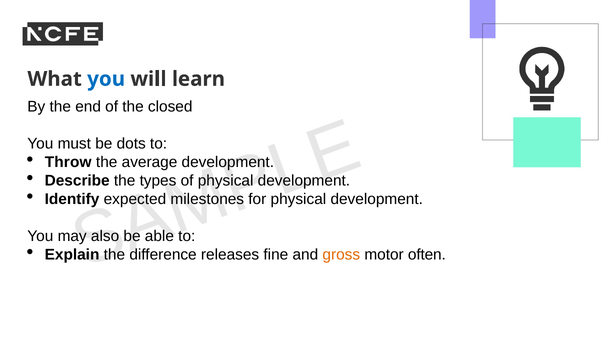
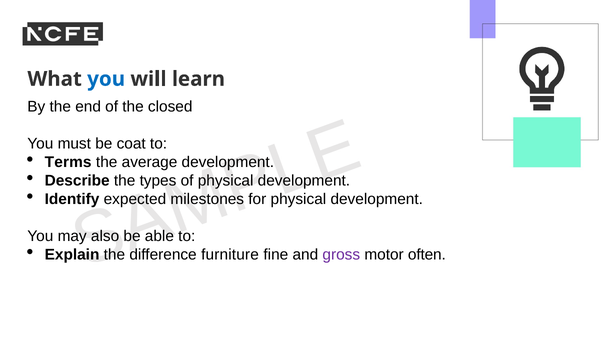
dots: dots -> coat (131, 143)
Throw: Throw -> Terms (68, 162)
releases: releases -> furniture (230, 254)
gross colour: orange -> purple (341, 254)
